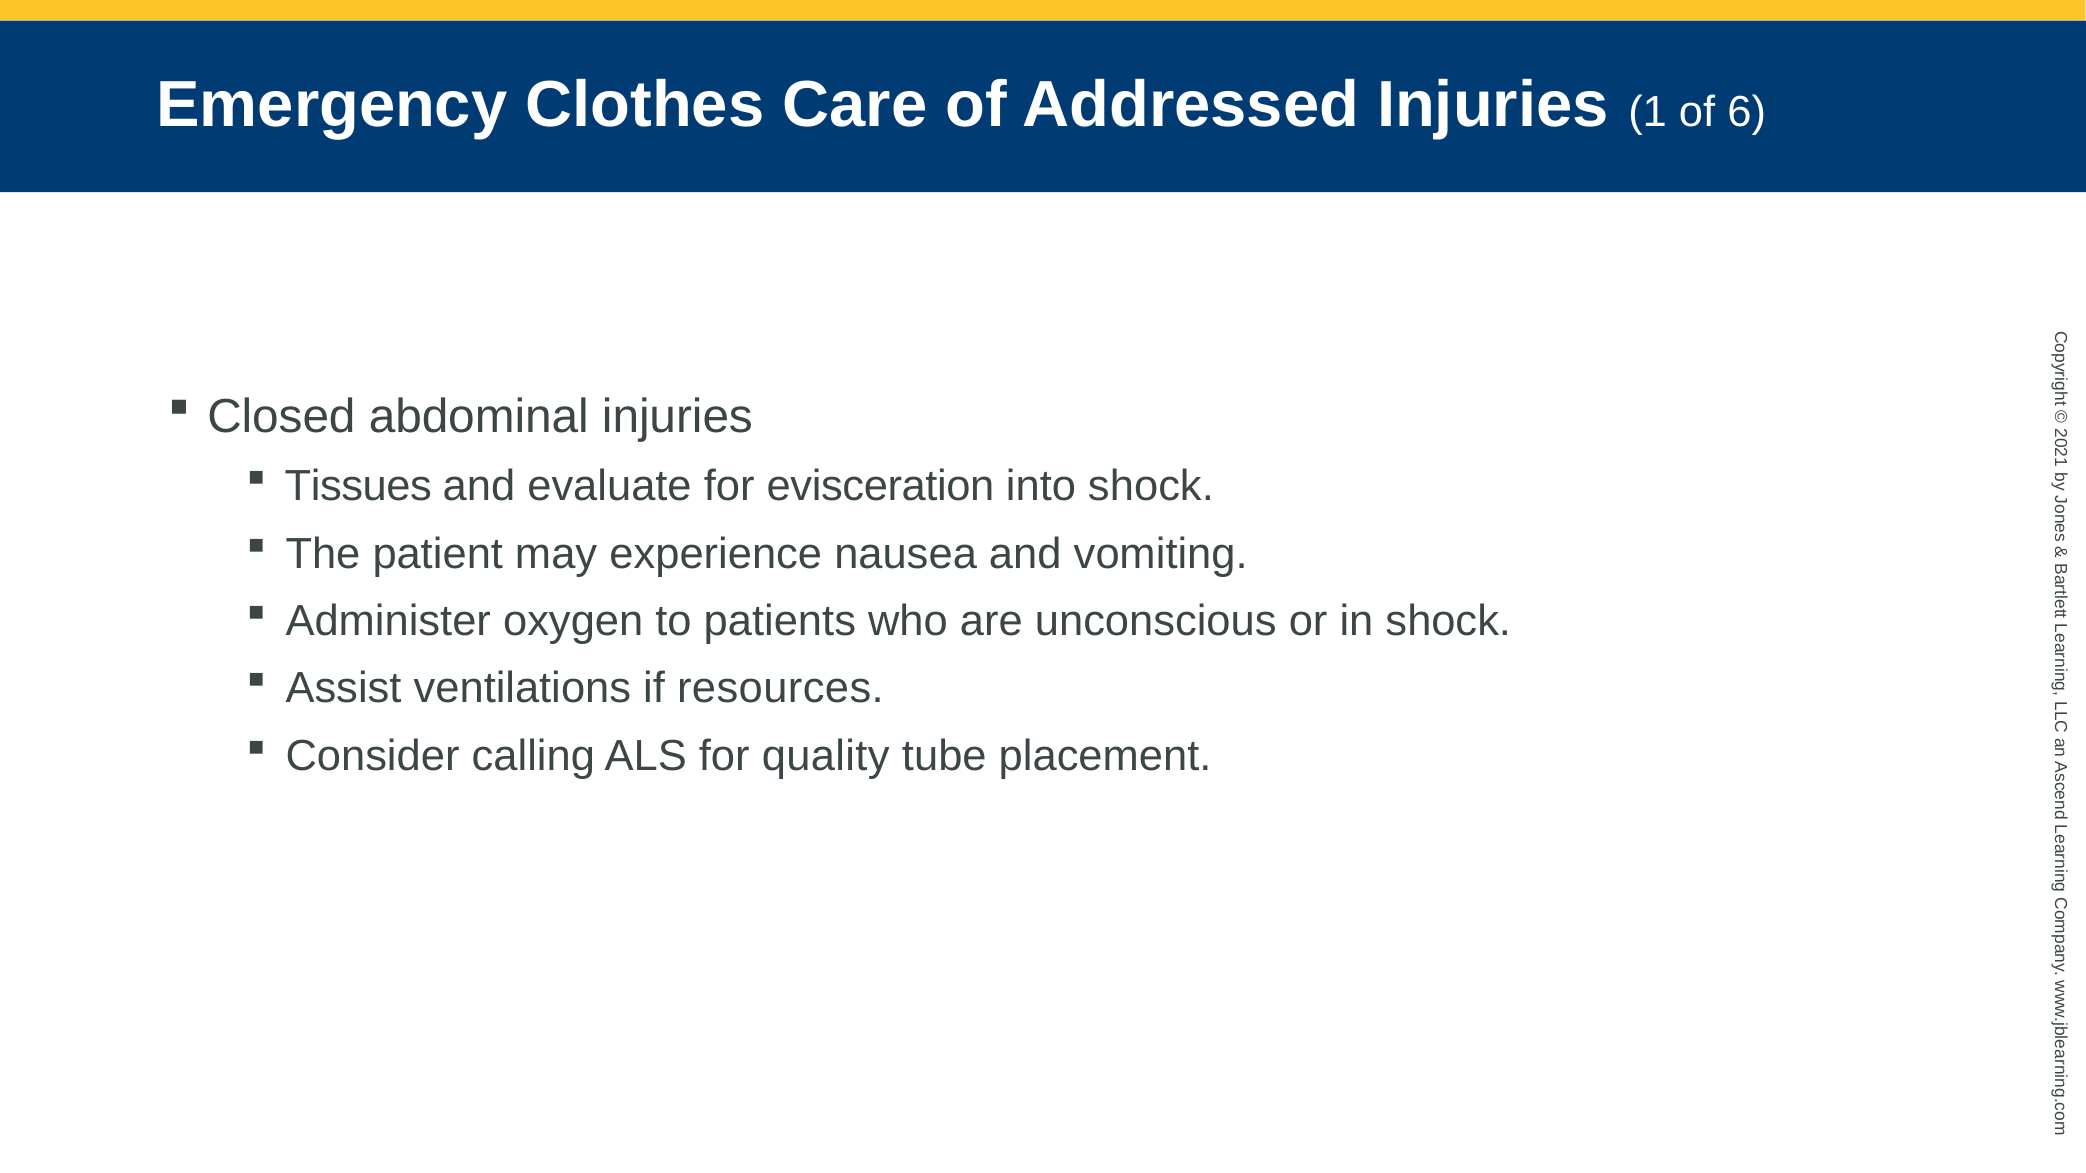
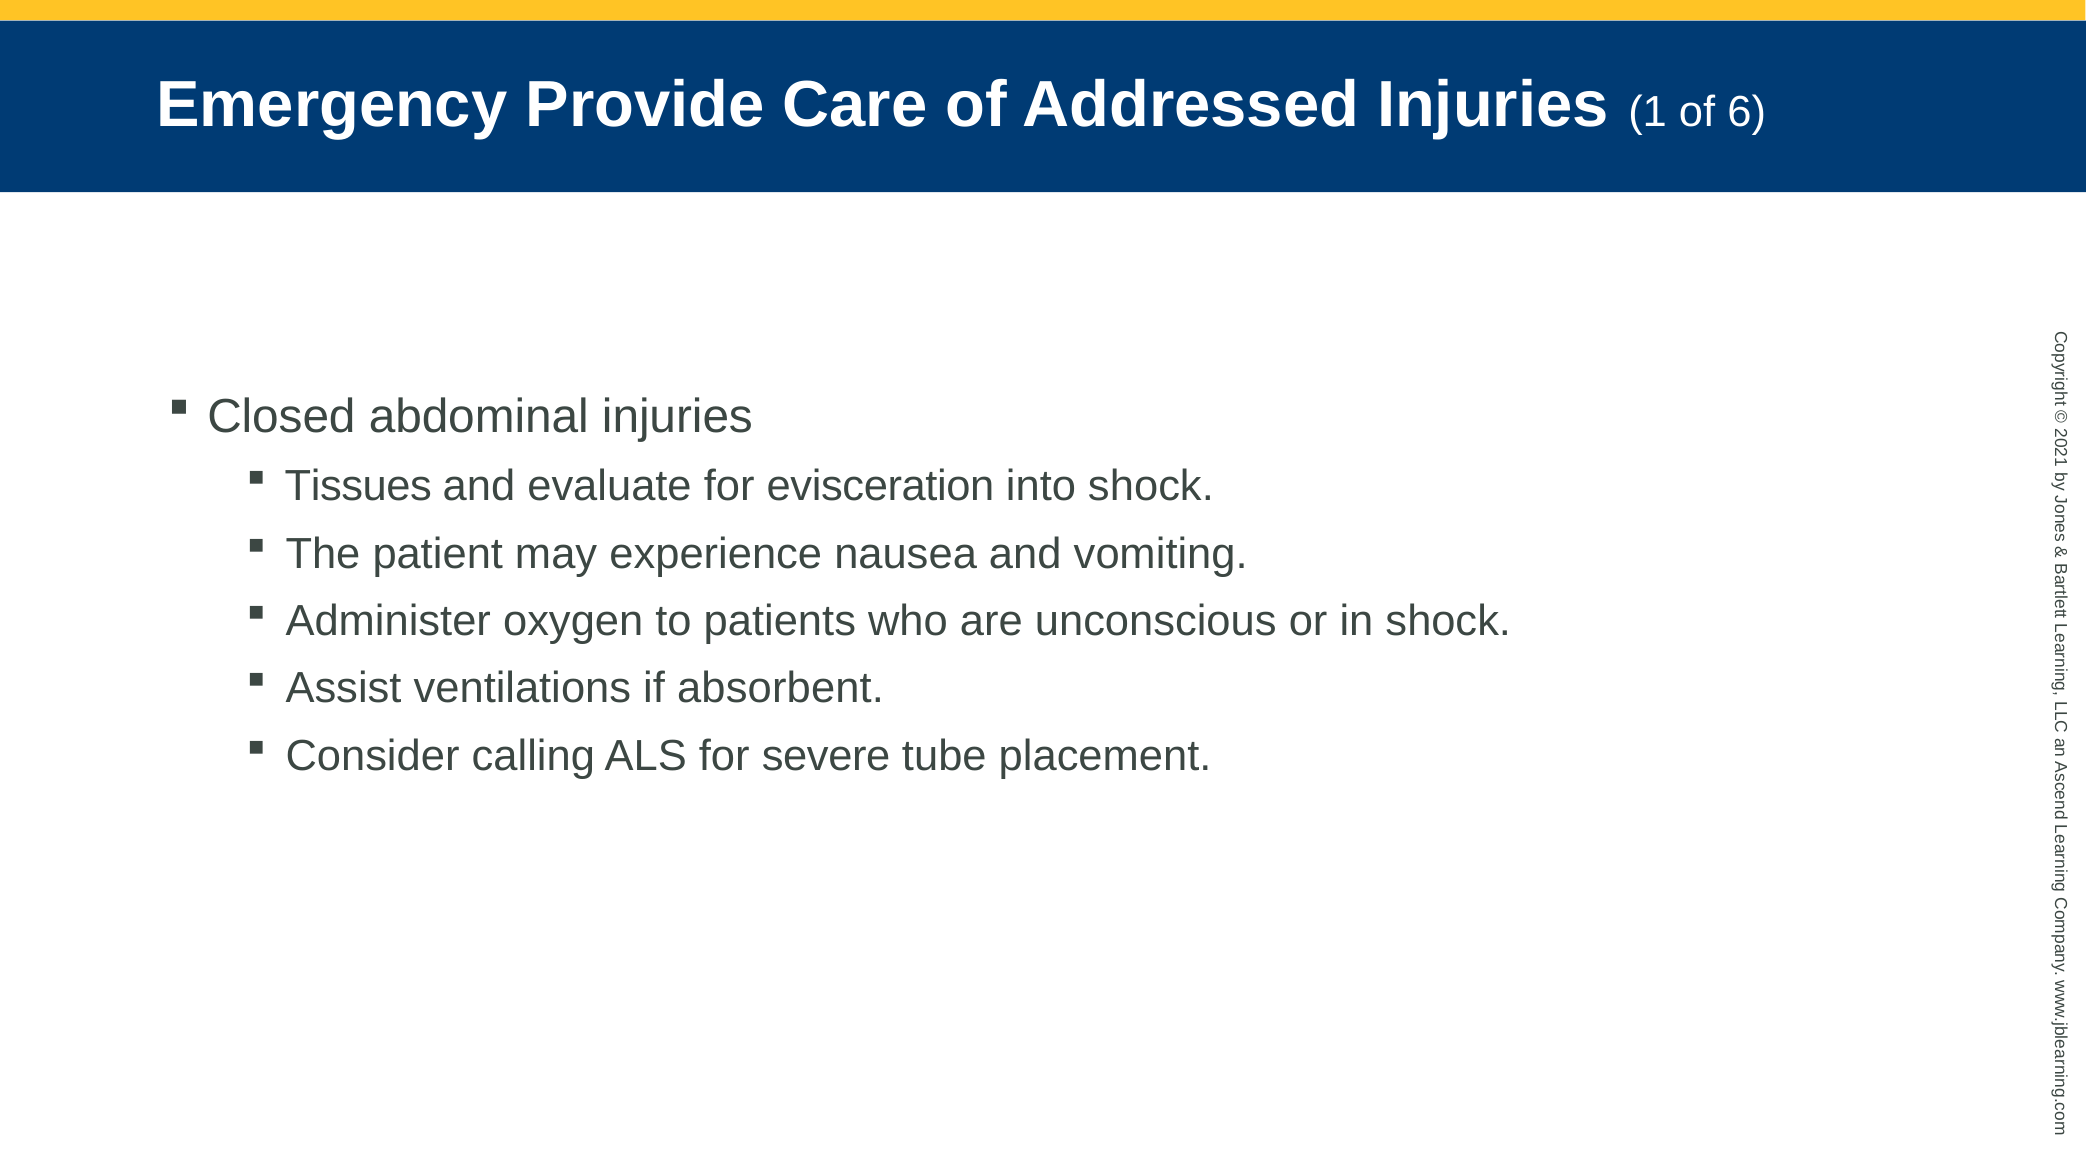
Clothes: Clothes -> Provide (645, 105)
resources: resources -> absorbent (781, 689)
quality: quality -> severe (826, 756)
